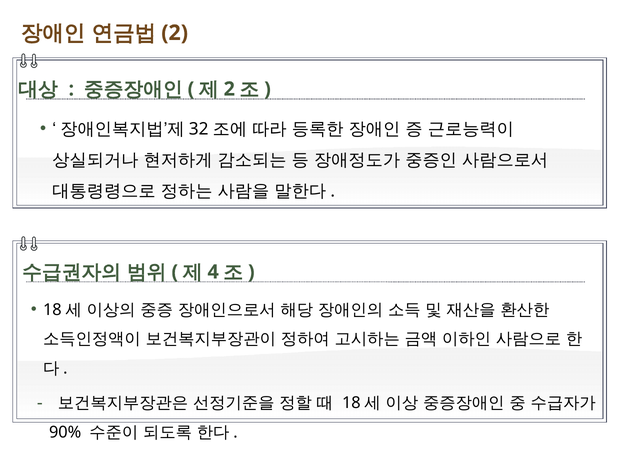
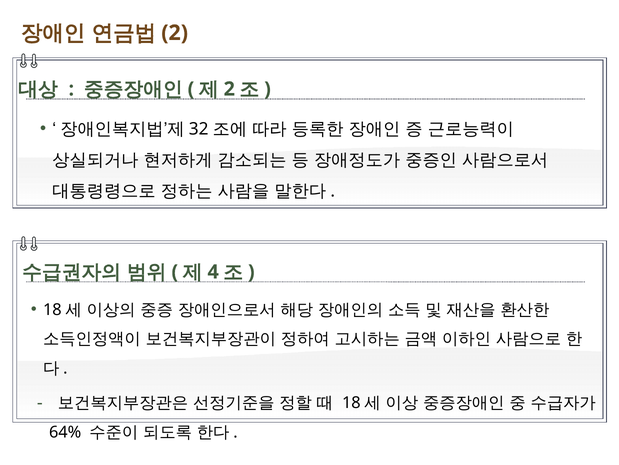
90%: 90% -> 64% (65, 432)
